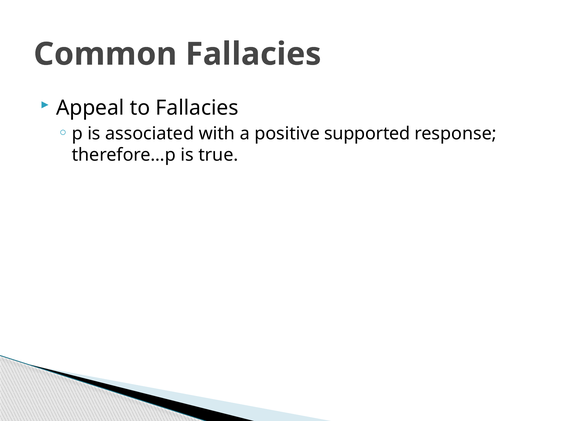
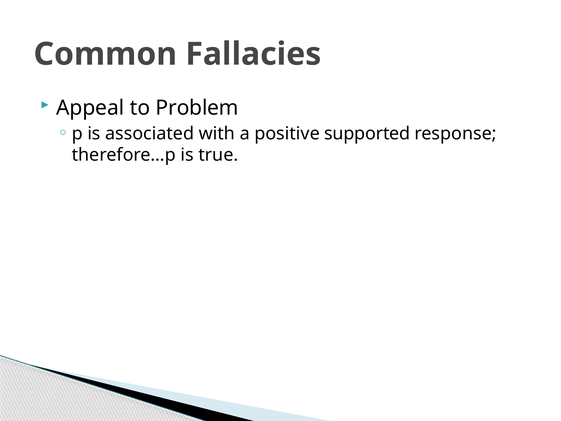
to Fallacies: Fallacies -> Problem (197, 108)
